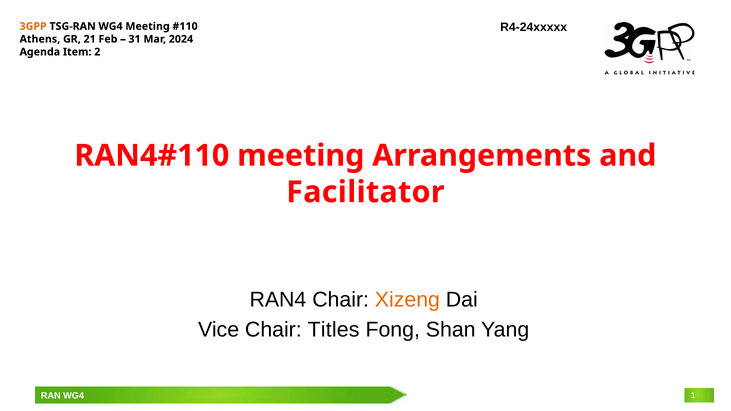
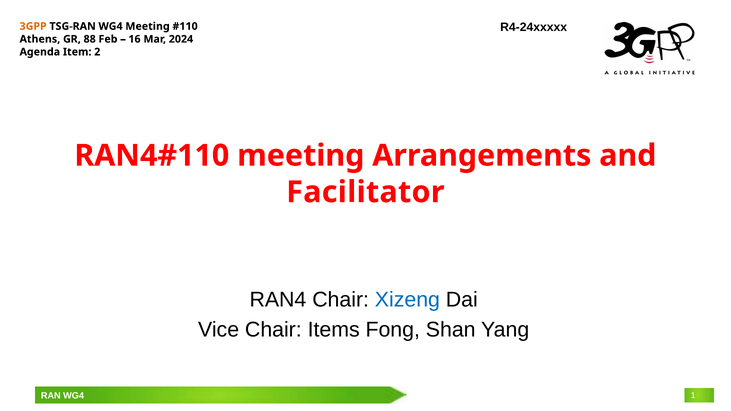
21: 21 -> 88 (90, 39)
31: 31 -> 16 (135, 39)
Xizeng colour: orange -> blue (407, 300)
Titles: Titles -> Items (334, 330)
